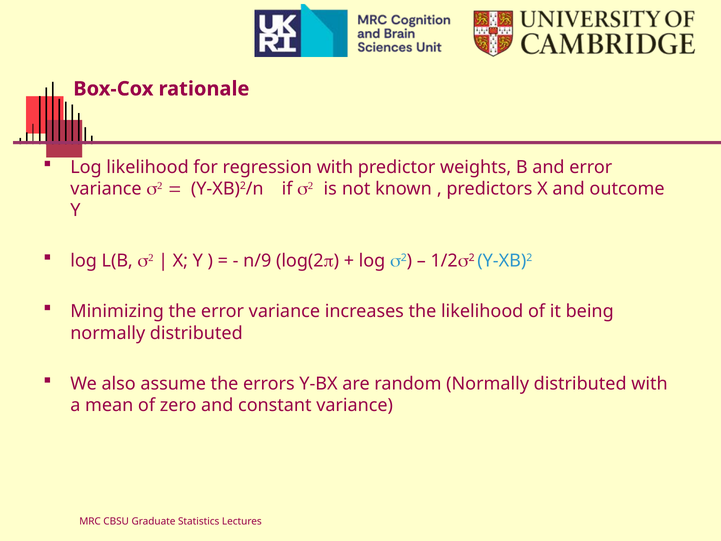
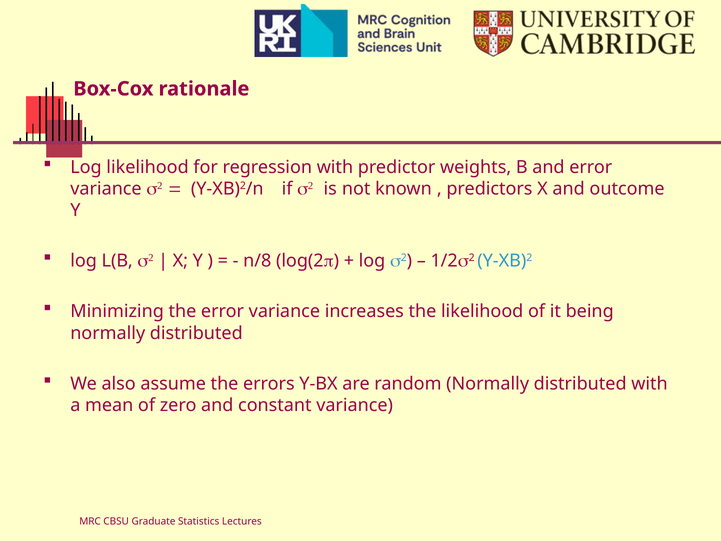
n/9: n/9 -> n/8 (257, 261)
